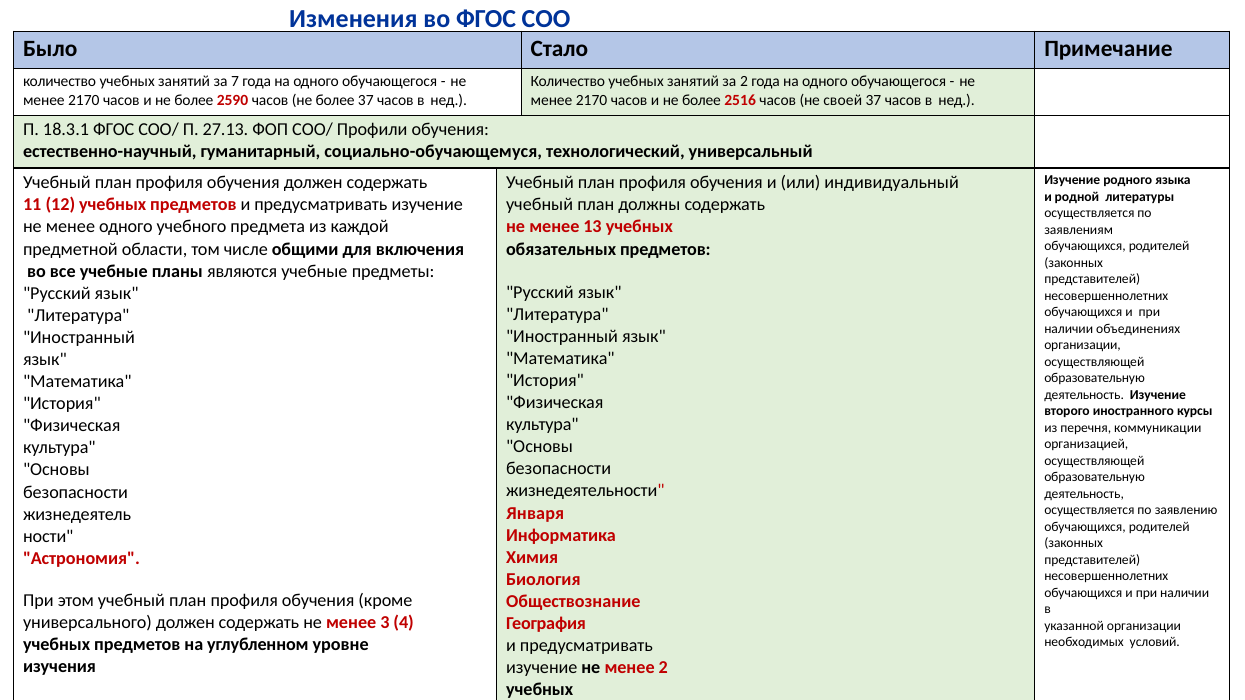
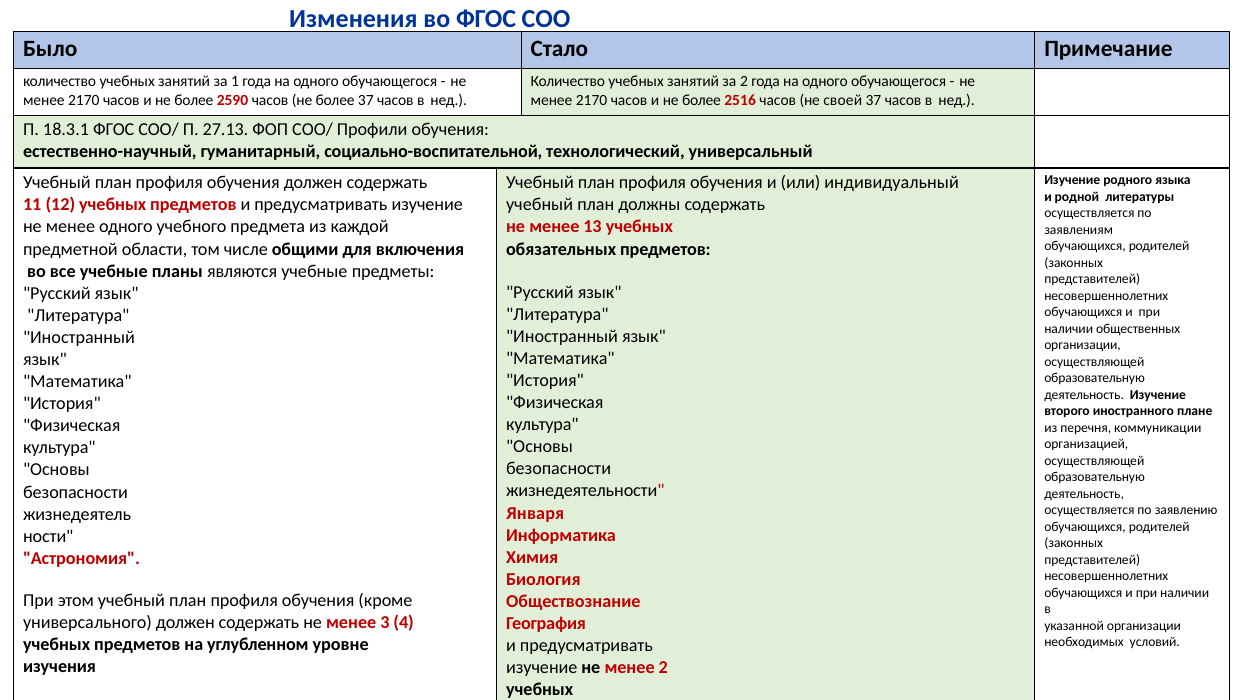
7: 7 -> 1 (235, 82)
социально-обучающемуся: социально-обучающемуся -> социально-воспитательной (433, 152)
объединениях: объединениях -> общественных (1138, 329)
иностранного курсы: курсы -> плане (1195, 411)
